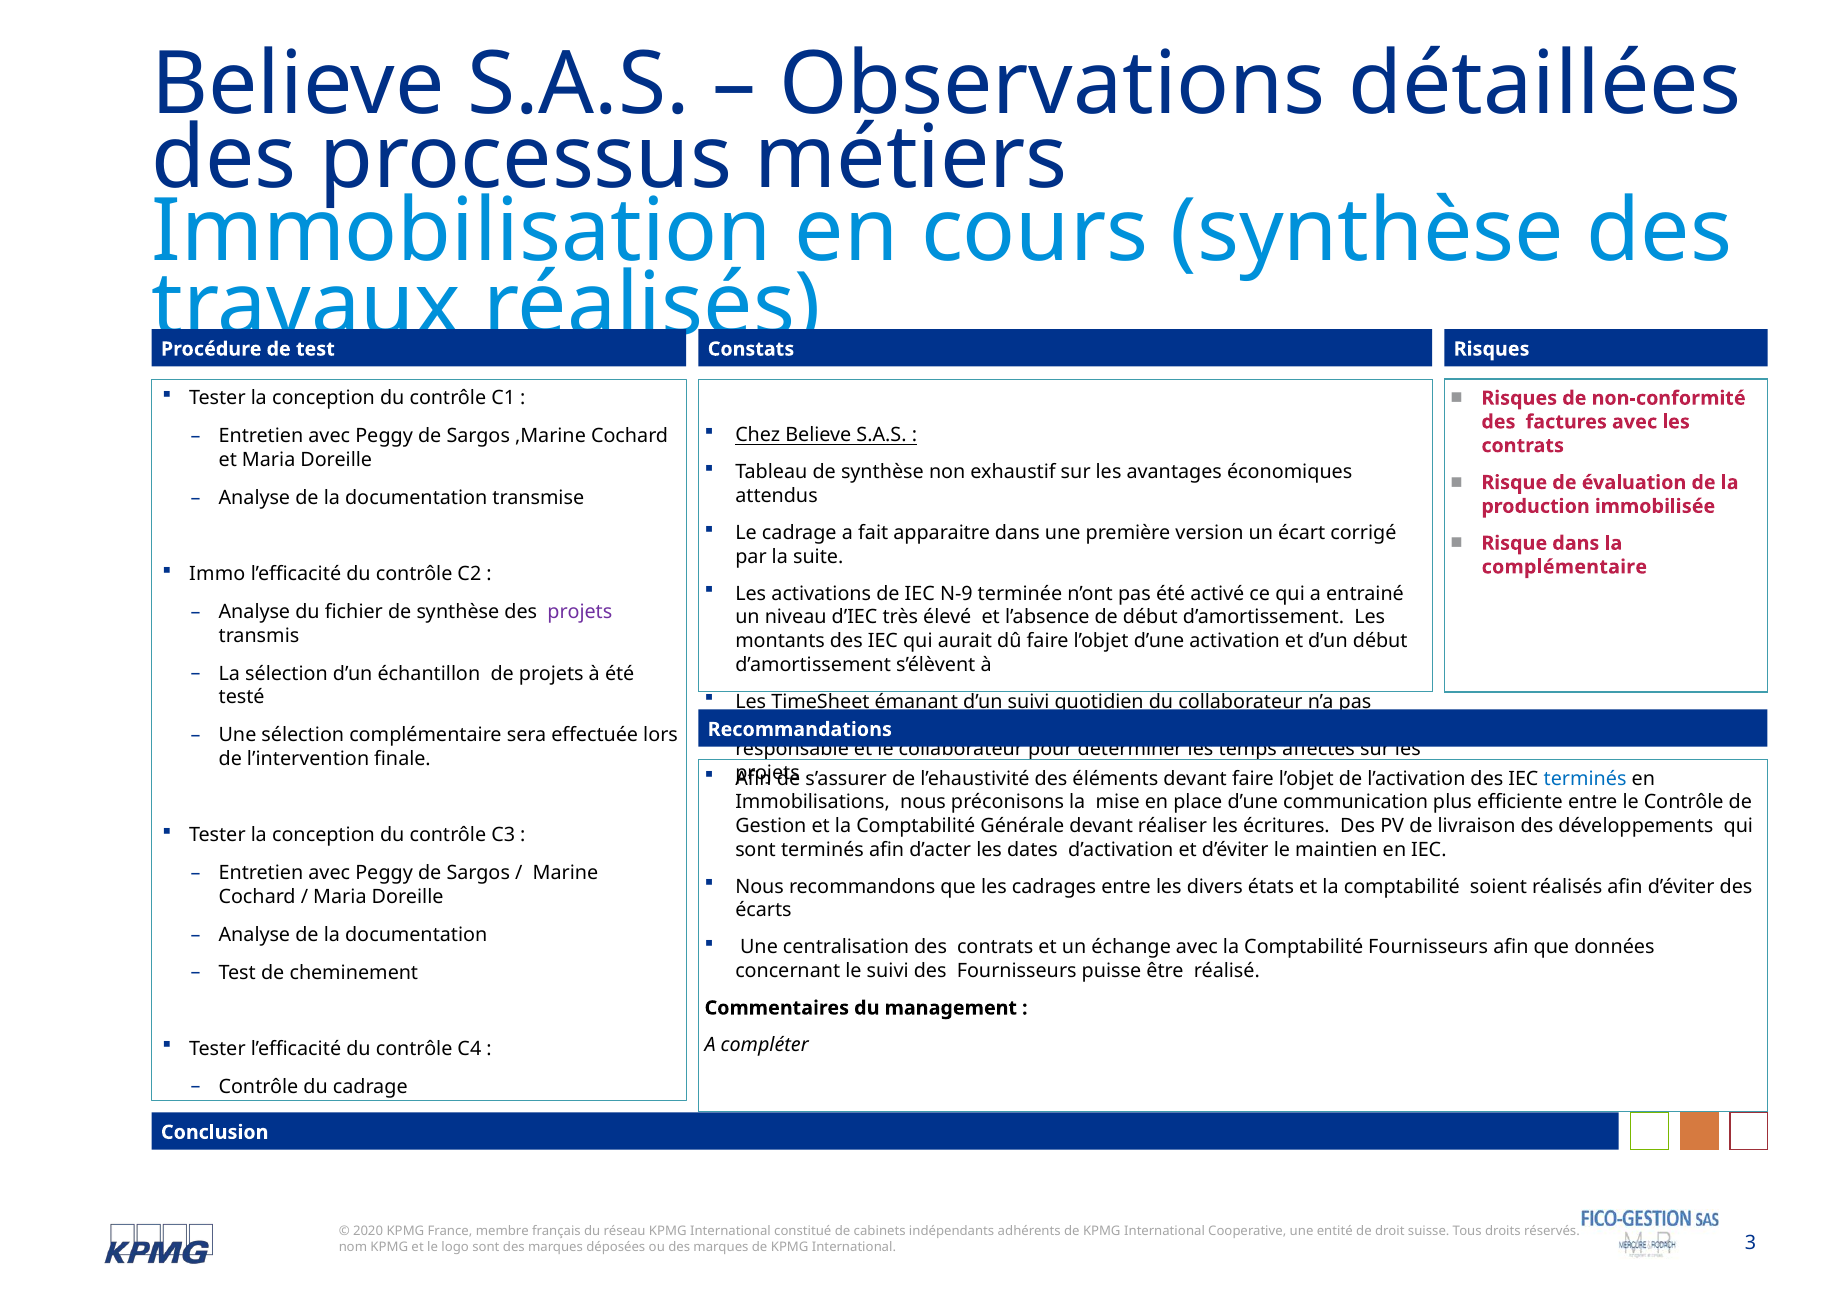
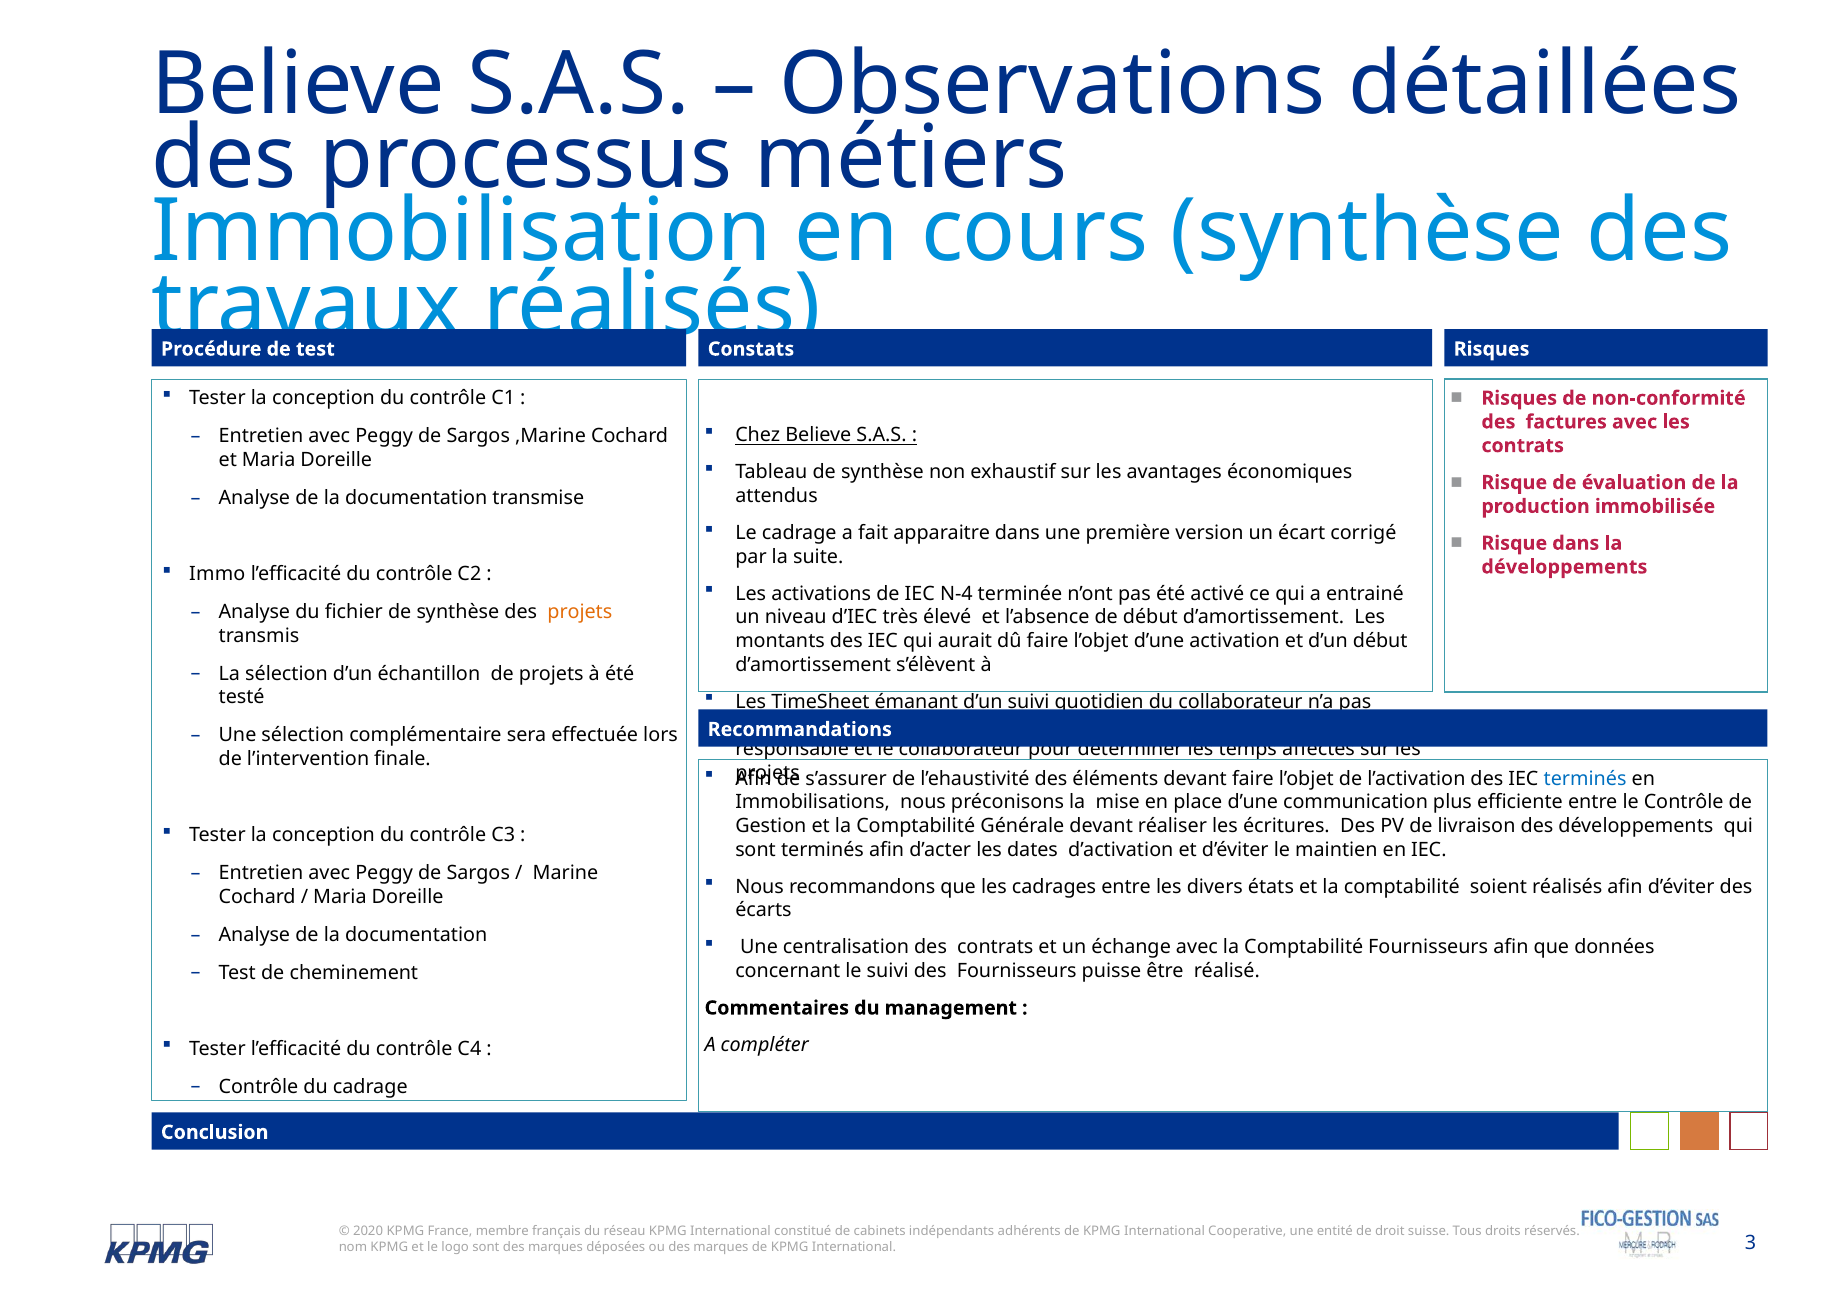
complémentaire: complémentaire -> développements (1564, 567)
N-9: N-9 -> N-4 (956, 594)
projets colour: purple -> orange (580, 612)
